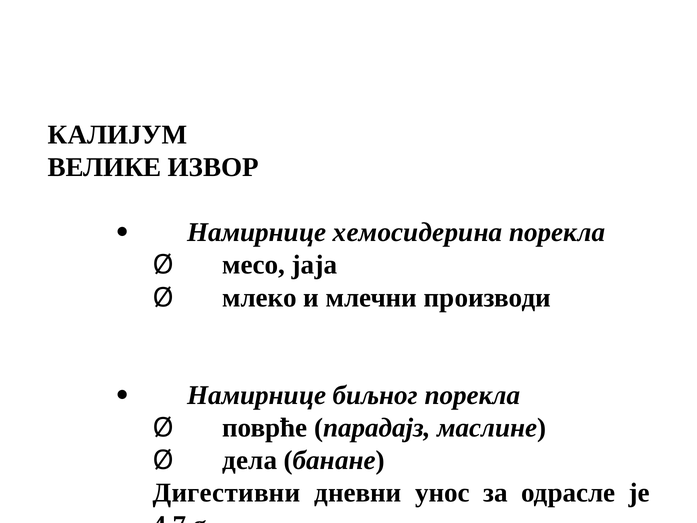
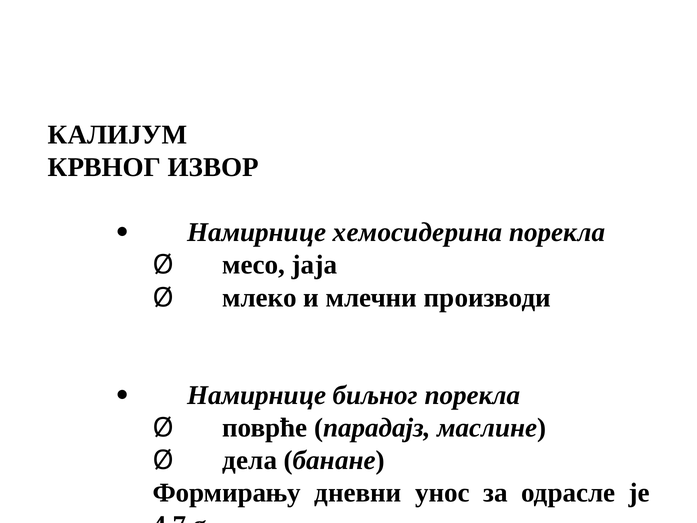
ВЕЛИКЕ: ВЕЛИКЕ -> КРВНОГ (105, 167)
Дигестивни: Дигестивни -> Формирању (227, 493)
